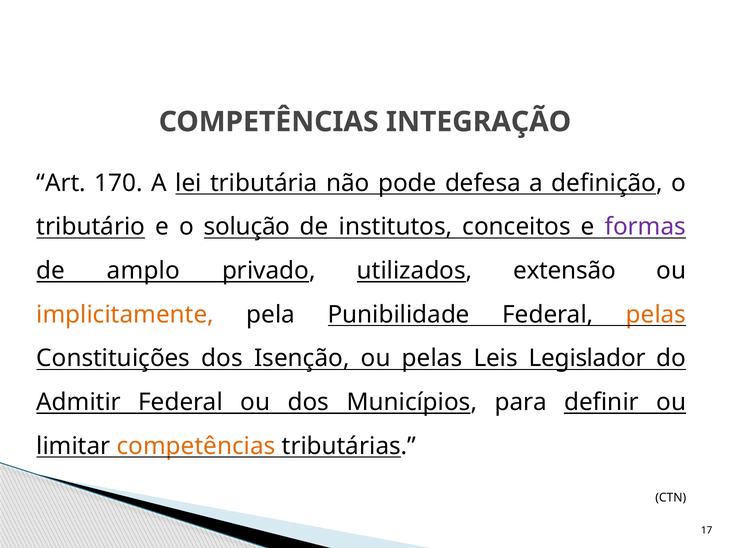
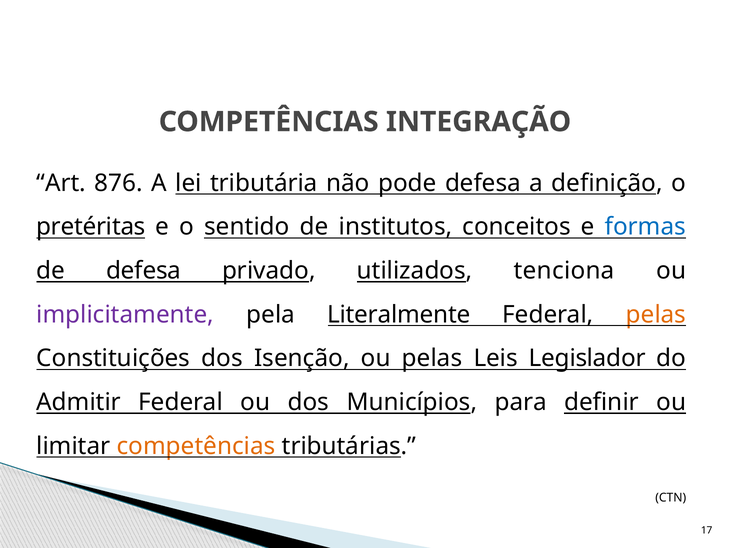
170: 170 -> 876 (119, 183)
tributário: tributário -> pretéritas (91, 227)
solução: solução -> sentido (247, 227)
formas colour: purple -> blue (645, 227)
de amplo: amplo -> defesa (144, 270)
extensão: extensão -> tenciona (564, 270)
implicitamente colour: orange -> purple (125, 314)
Punibilidade: Punibilidade -> Literalmente (399, 314)
